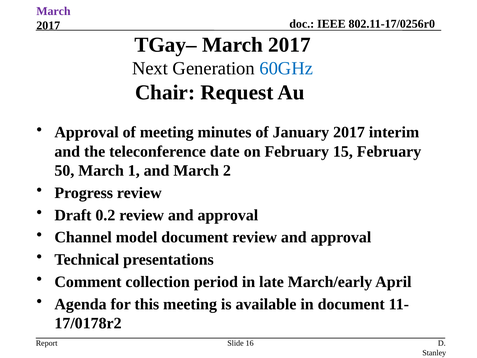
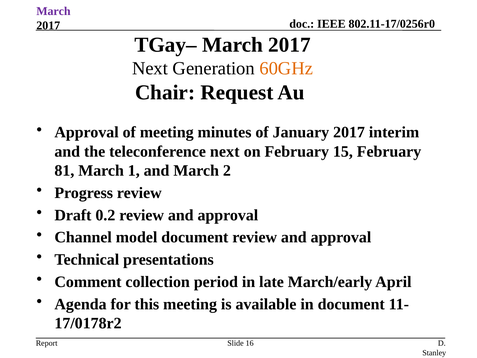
60GHz colour: blue -> orange (286, 68)
teleconference date: date -> next (225, 151)
50: 50 -> 81 (64, 170)
